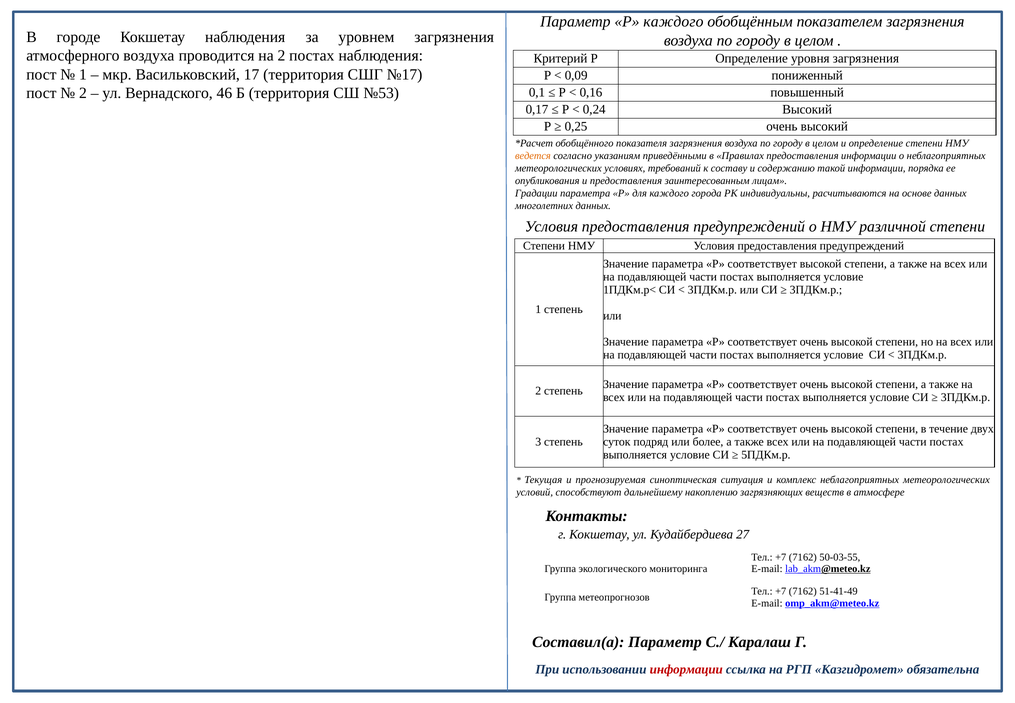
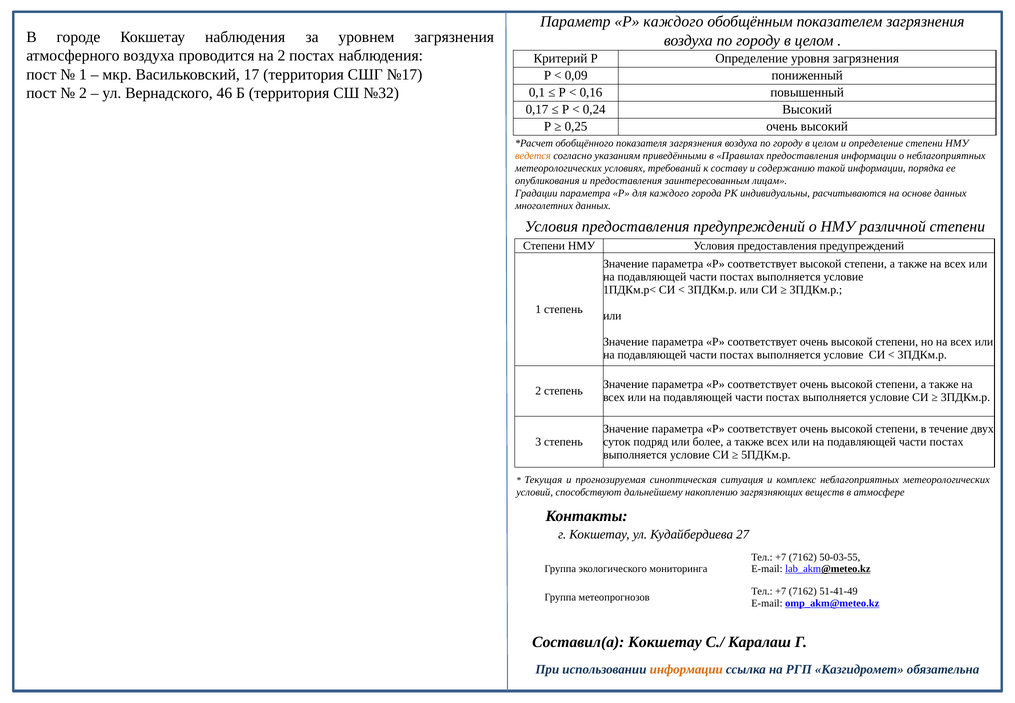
№53: №53 -> №32 (381, 93)
Составил(а Параметр: Параметр -> Кокшетау (665, 642)
информации colour: red -> orange (686, 669)
